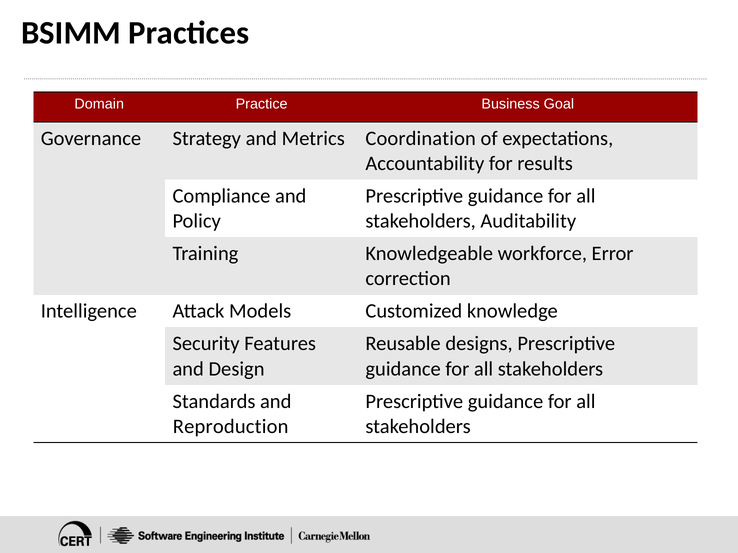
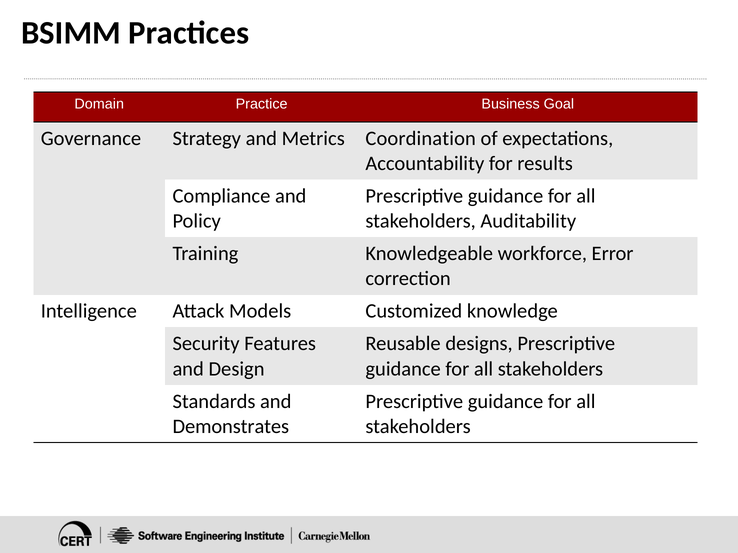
Reproduction: Reproduction -> Demonstrates (231, 427)
